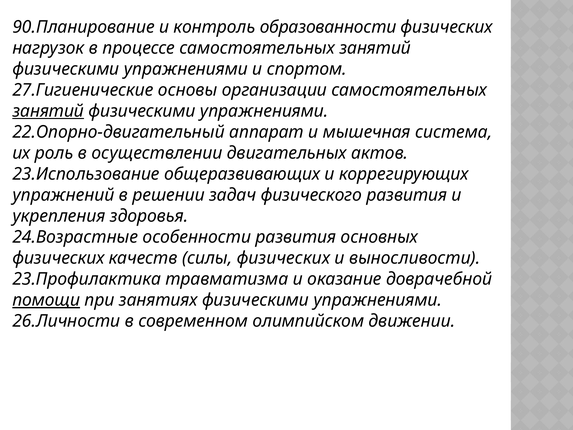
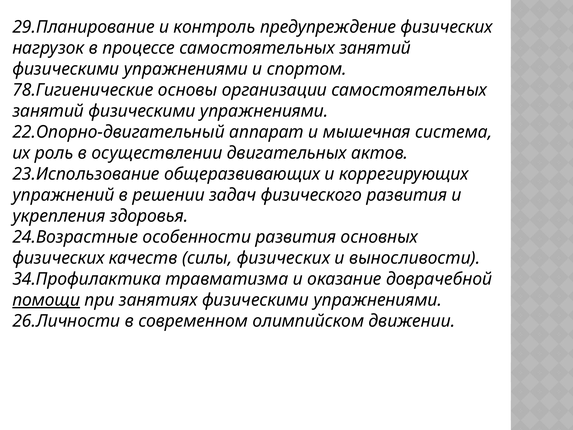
90.Планирование: 90.Планирование -> 29.Планирование (83, 27)
образованности: образованности -> предупреждение (328, 27)
27.Гигиенические: 27.Гигиенические -> 78.Гигиенические (83, 90)
занятий underline: present -> none (48, 111)
23.Профилактика: 23.Профилактика -> 34.Профилактика (87, 279)
